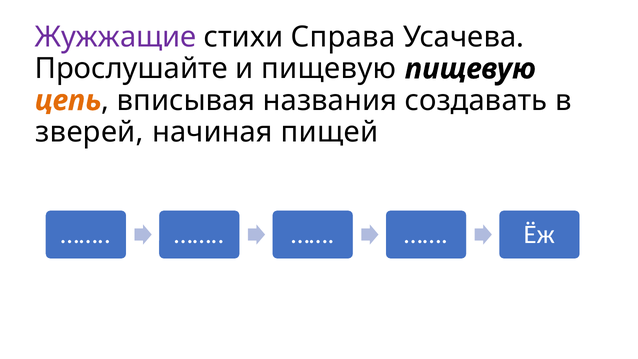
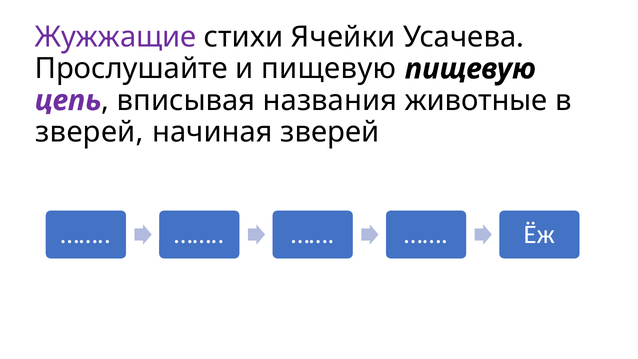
Справа: Справа -> Ячейки (343, 37)
цепь colour: orange -> purple (68, 100)
создавать: создавать -> животные (476, 100)
начиная пищей: пищей -> зверей (330, 132)
